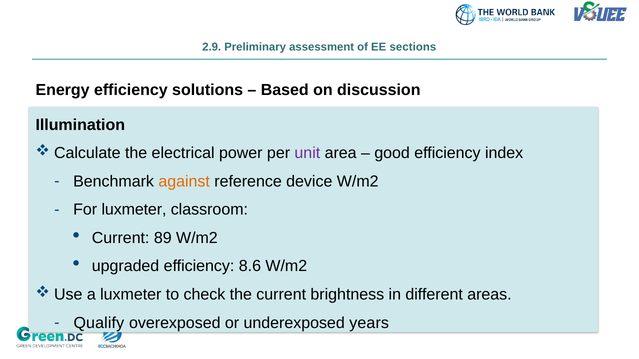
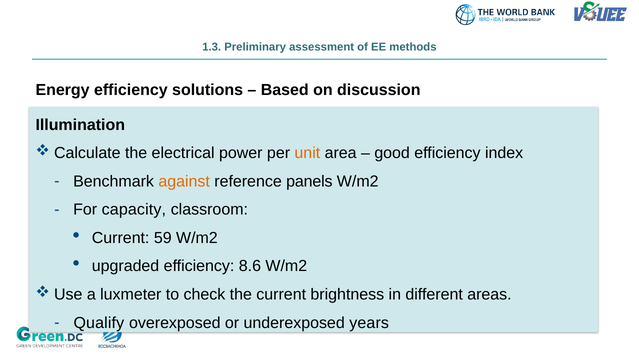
2.9: 2.9 -> 1.3 (212, 47)
sections: sections -> methods (413, 47)
unit colour: purple -> orange (307, 153)
device: device -> panels (309, 182)
For luxmeter: luxmeter -> capacity (134, 210)
89: 89 -> 59 (163, 238)
